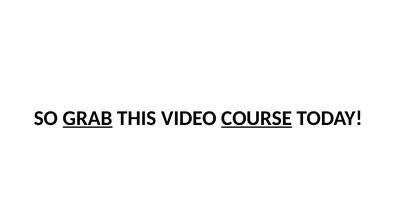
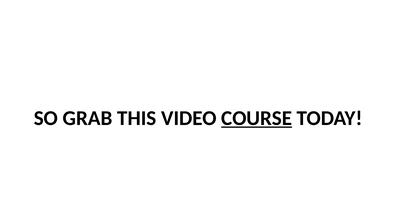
GRAB underline: present -> none (88, 118)
